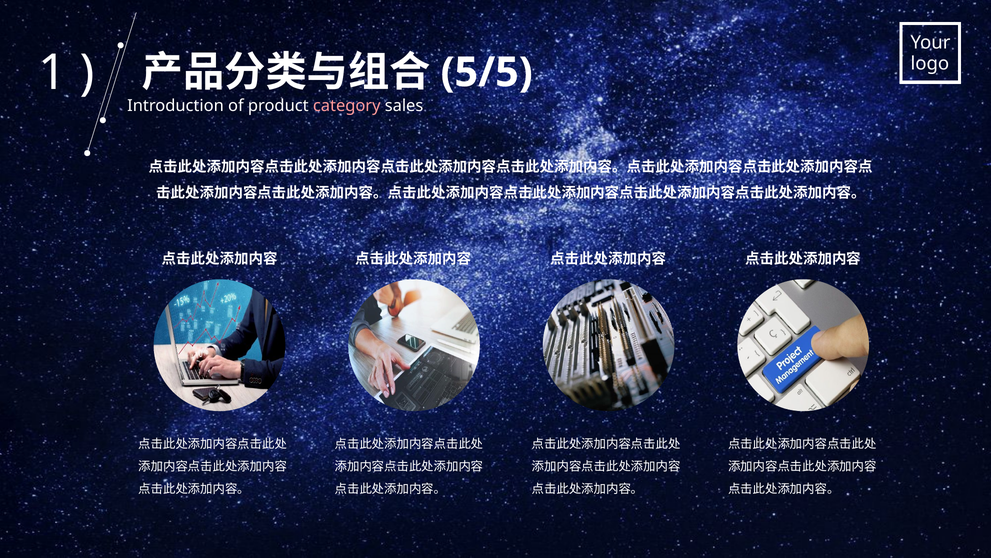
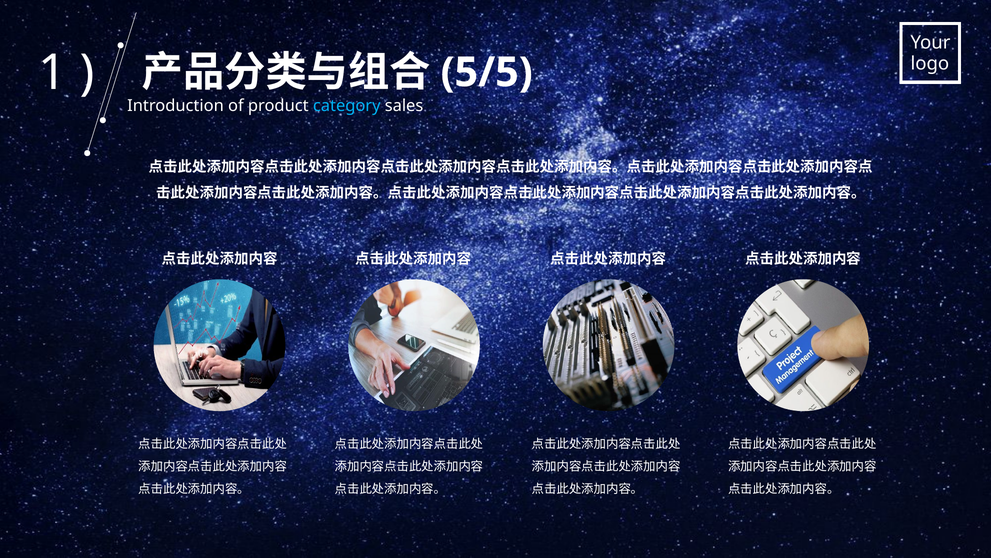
category colour: pink -> light blue (347, 106)
